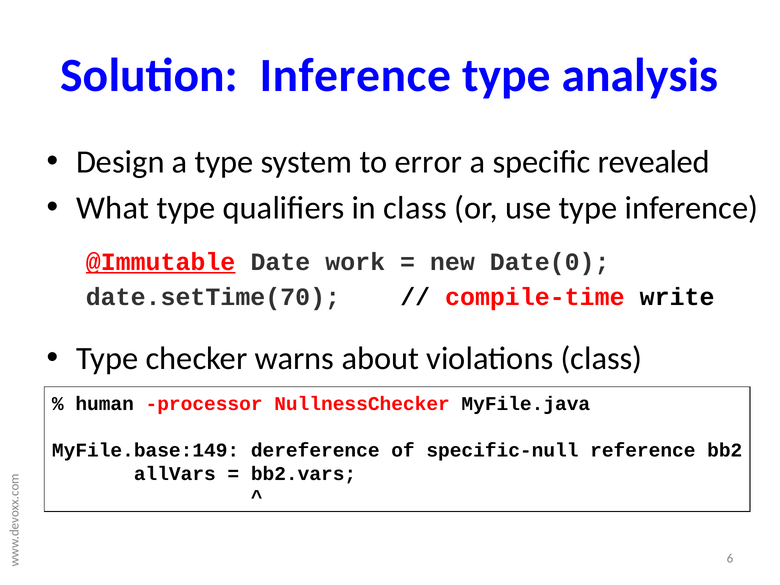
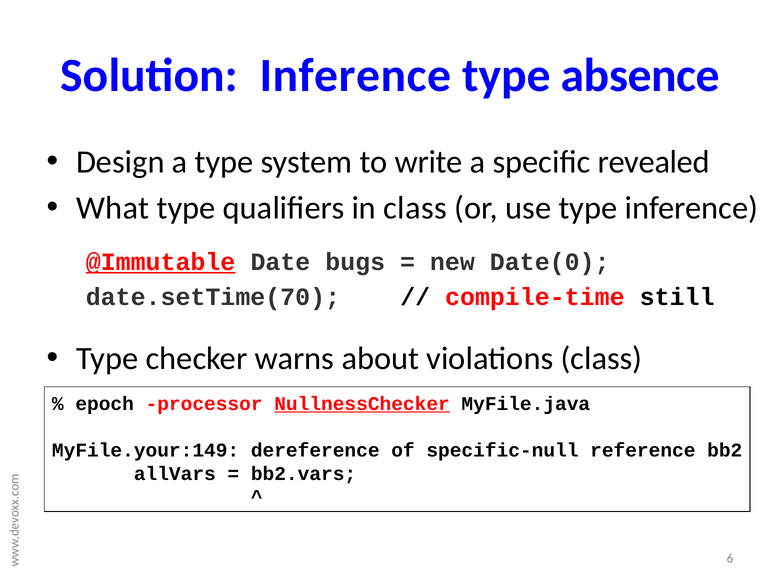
analysis: analysis -> absence (640, 76)
error: error -> write (429, 162)
work: work -> bugs (355, 262)
write: write -> still (677, 297)
human: human -> epoch (105, 404)
NullnessChecker underline: none -> present (362, 404)
MyFile.base:149: MyFile.base:149 -> MyFile.your:149 (146, 450)
